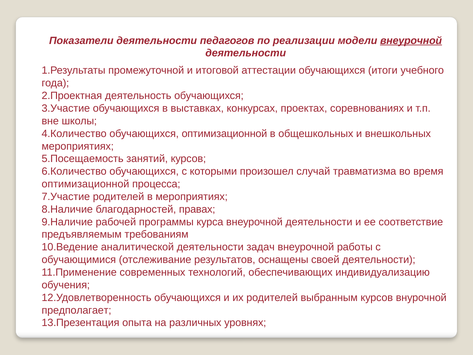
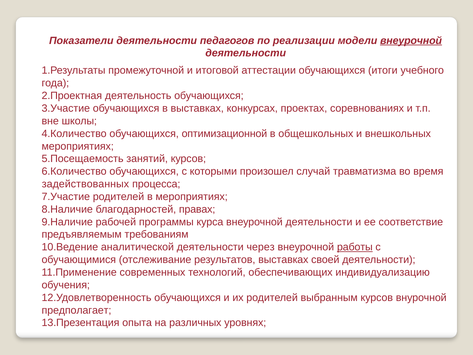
оптимизационной: оптимизационной -> задействованных (85, 184)
задач: задач -> через (261, 247)
работы underline: none -> present (355, 247)
результатов оснащены: оснащены -> выставках (283, 260)
